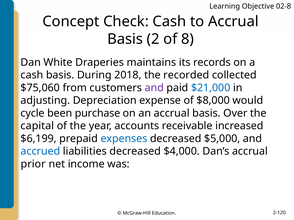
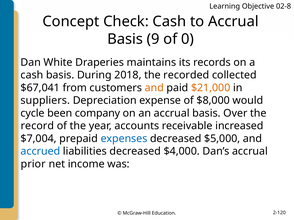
2: 2 -> 9 (153, 39)
8: 8 -> 0 (188, 39)
$75,060: $75,060 -> $67,041 (40, 88)
and colour: purple -> orange (154, 88)
$21,000 colour: blue -> orange (211, 88)
adjusting: adjusting -> suppliers (45, 101)
purchase: purchase -> company (98, 113)
capital: capital -> record (37, 126)
$6,199: $6,199 -> $7,004 (39, 139)
